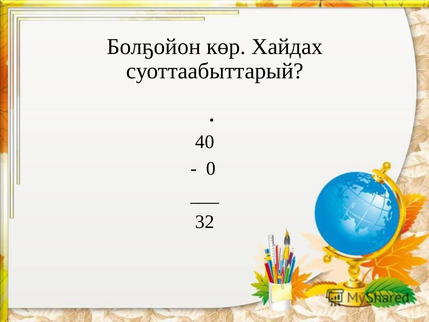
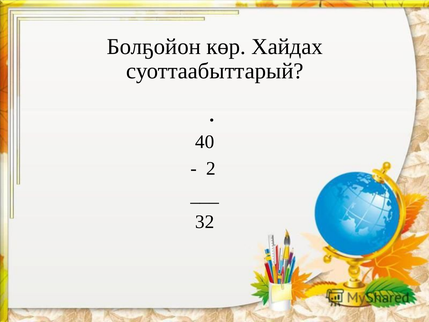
0: 0 -> 2 (211, 168)
